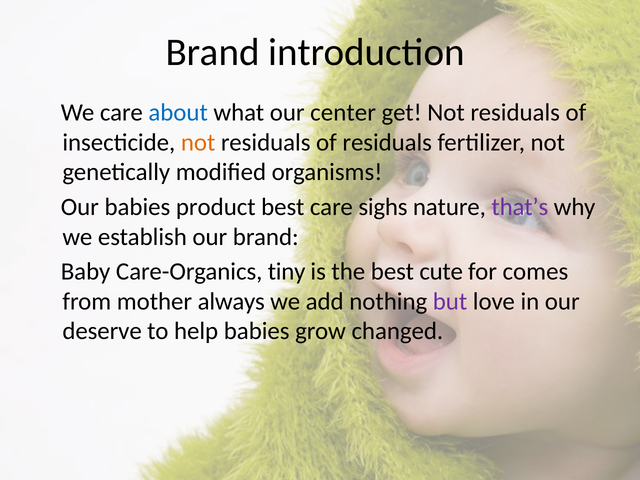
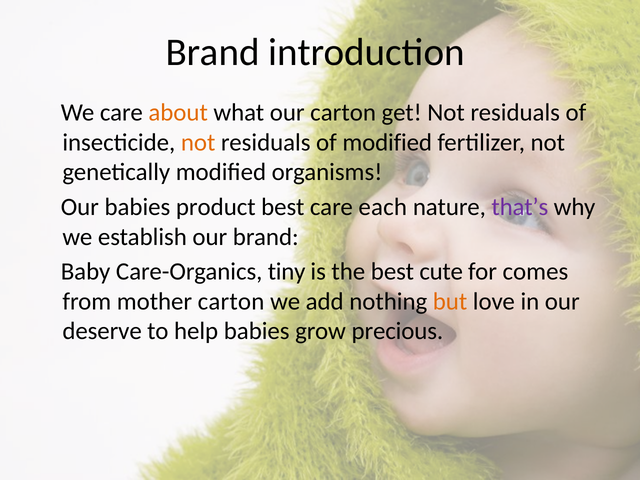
about colour: blue -> orange (178, 113)
our center: center -> carton (343, 113)
of residuals: residuals -> modified (387, 142)
sighs: sighs -> each (383, 207)
mother always: always -> carton (231, 301)
but colour: purple -> orange (450, 301)
changed: changed -> precious (397, 331)
